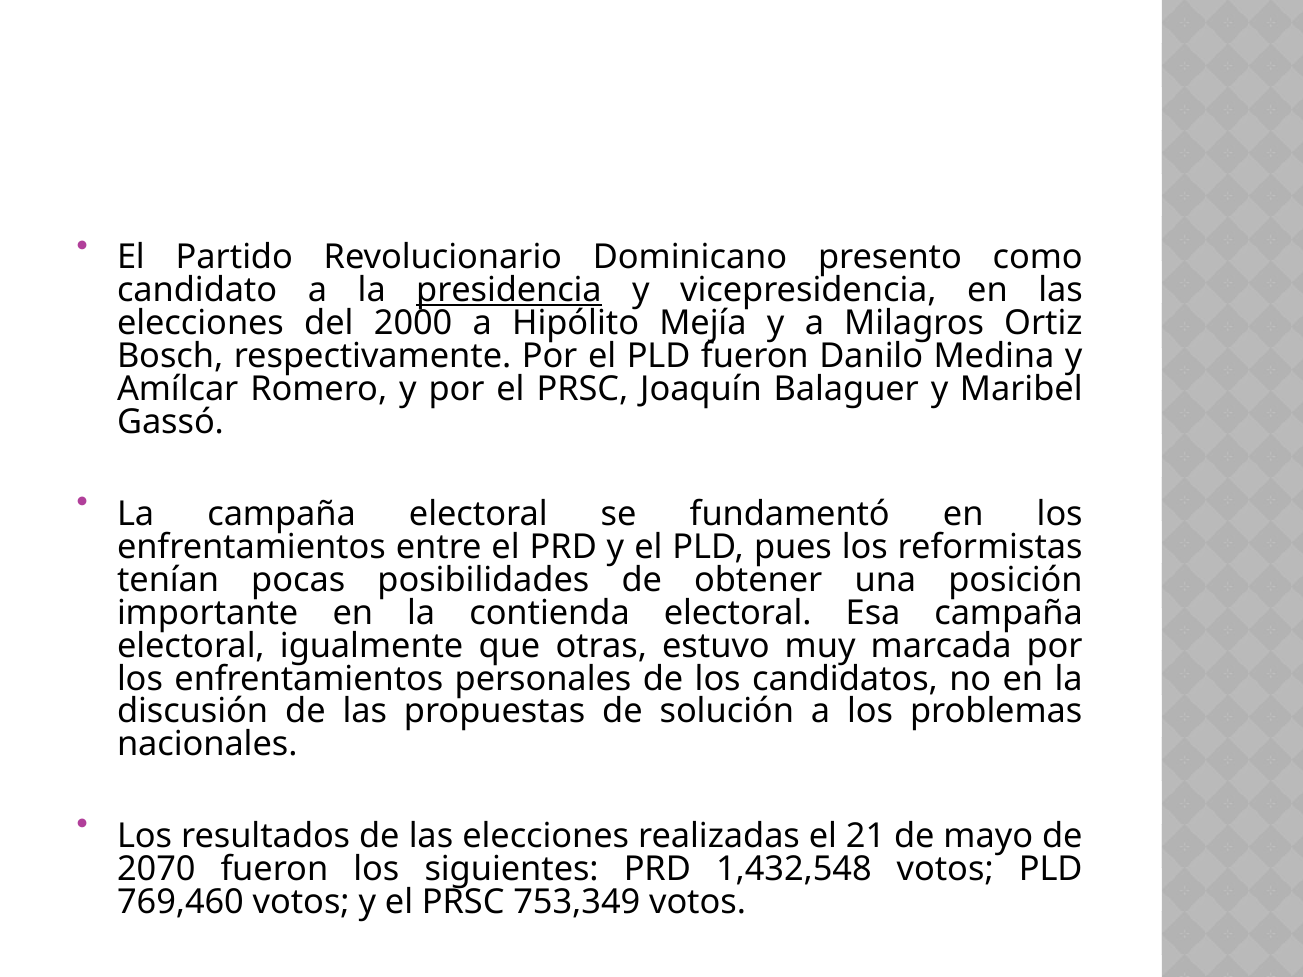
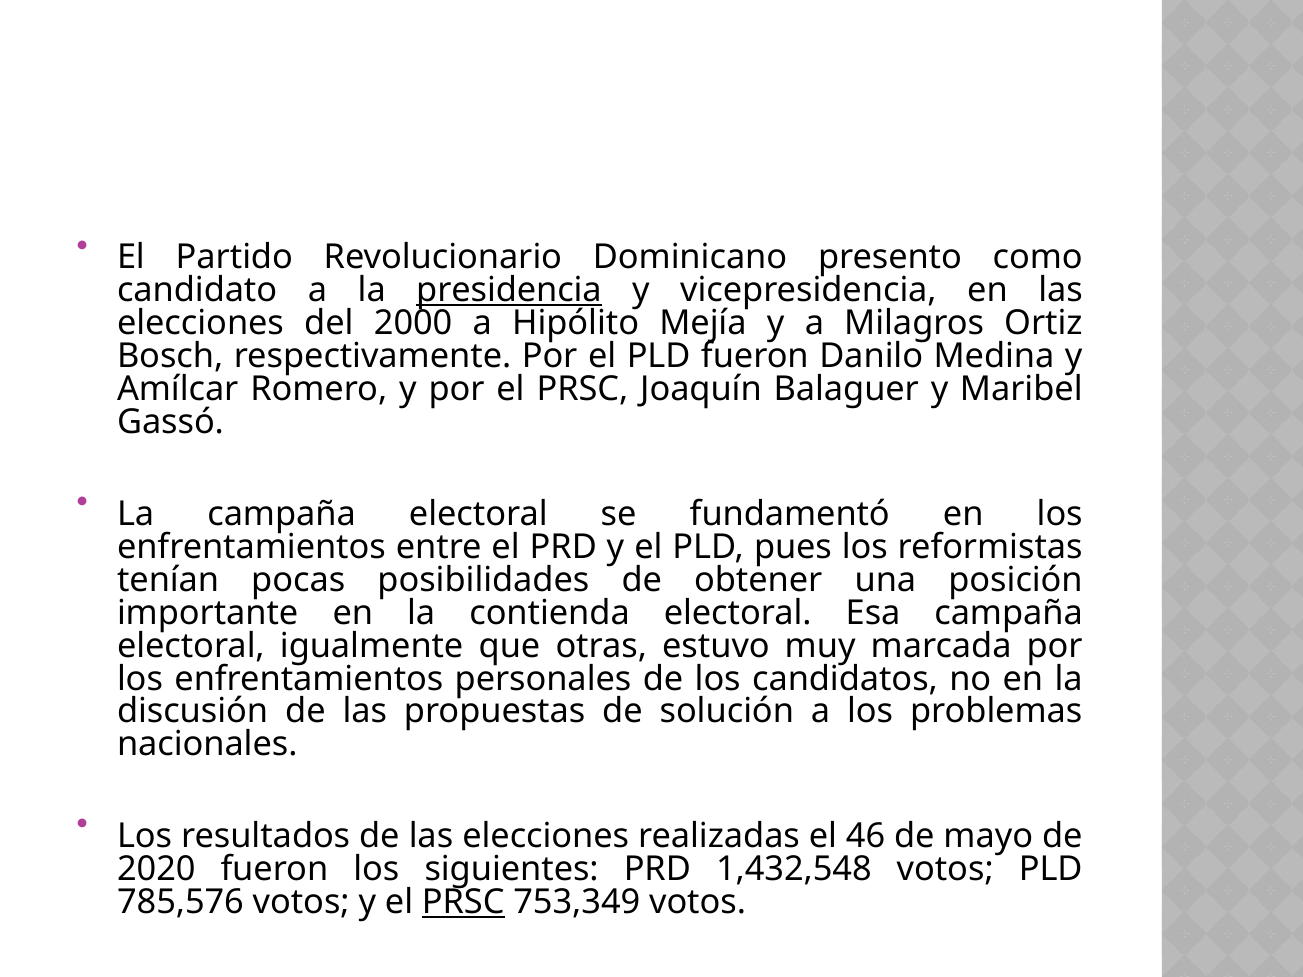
21: 21 -> 46 (866, 836)
2070: 2070 -> 2020 (156, 869)
769,460: 769,460 -> 785,576 (180, 902)
PRSC underline: none -> present (463, 902)
